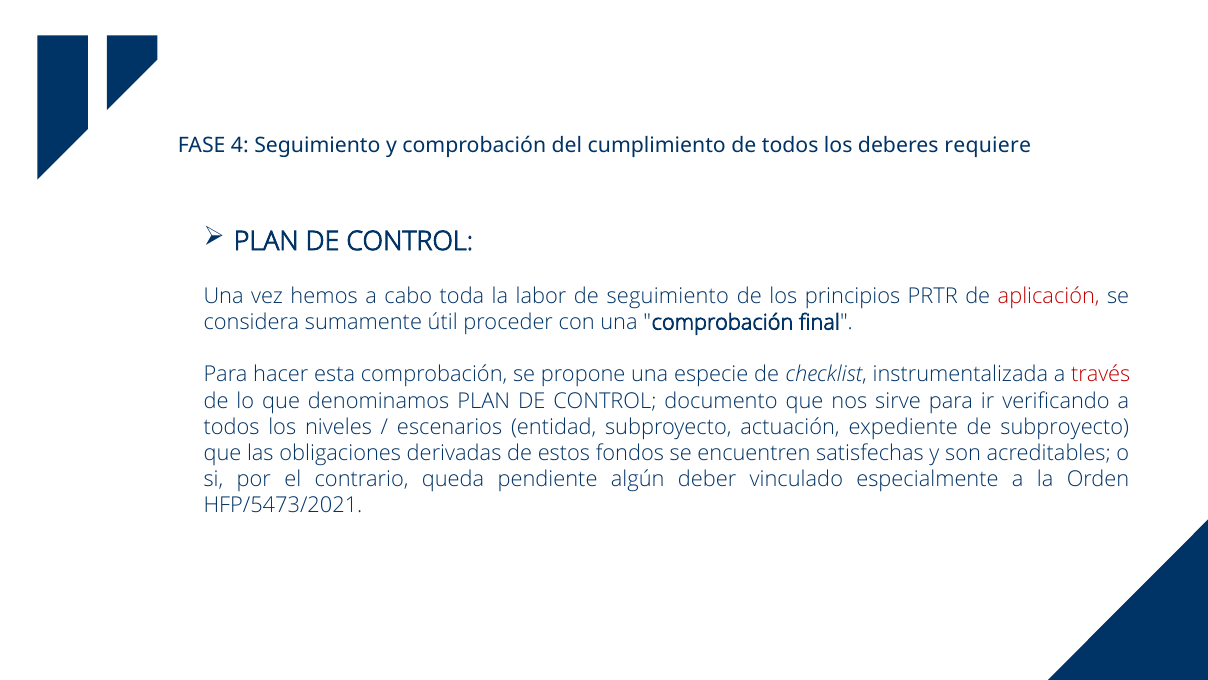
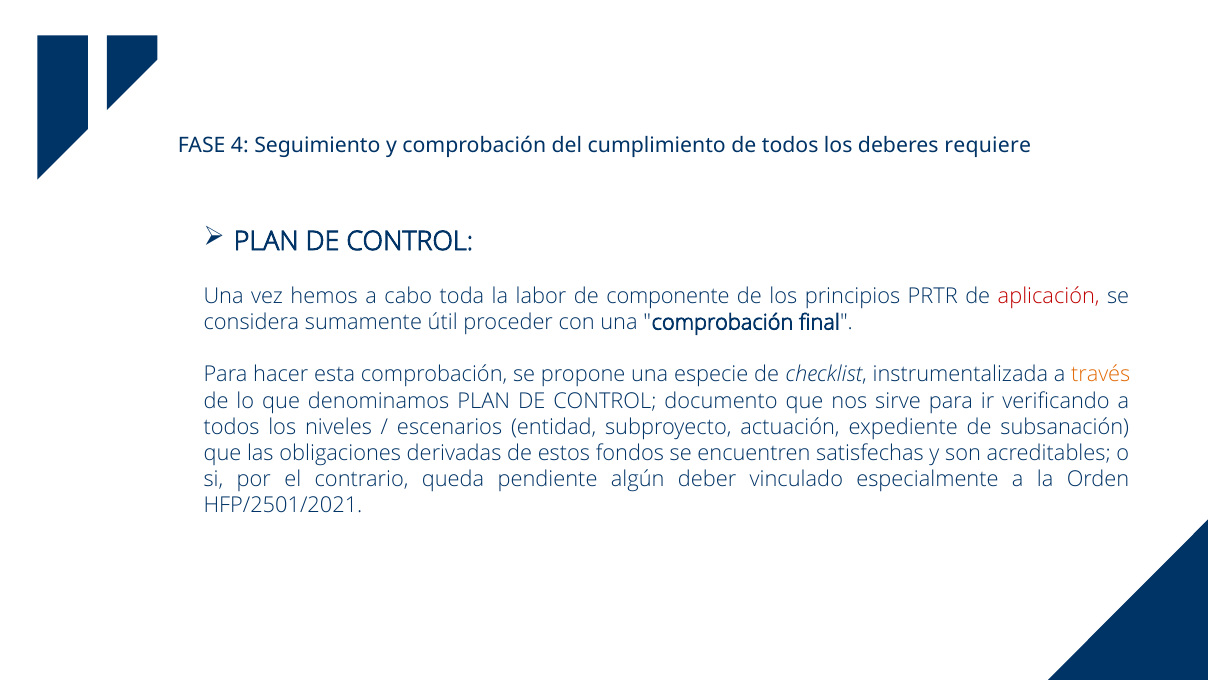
de seguimiento: seguimiento -> componente (668, 296)
través colour: red -> orange (1101, 374)
de subproyecto: subproyecto -> subsanación (1065, 427)
HFP/5473/2021: HFP/5473/2021 -> HFP/2501/2021 (283, 505)
